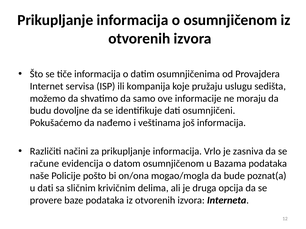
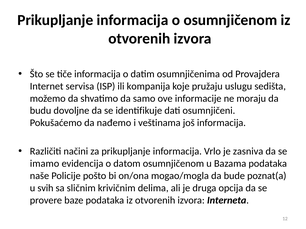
račune: račune -> imamo (45, 164)
u dati: dati -> svih (45, 188)
